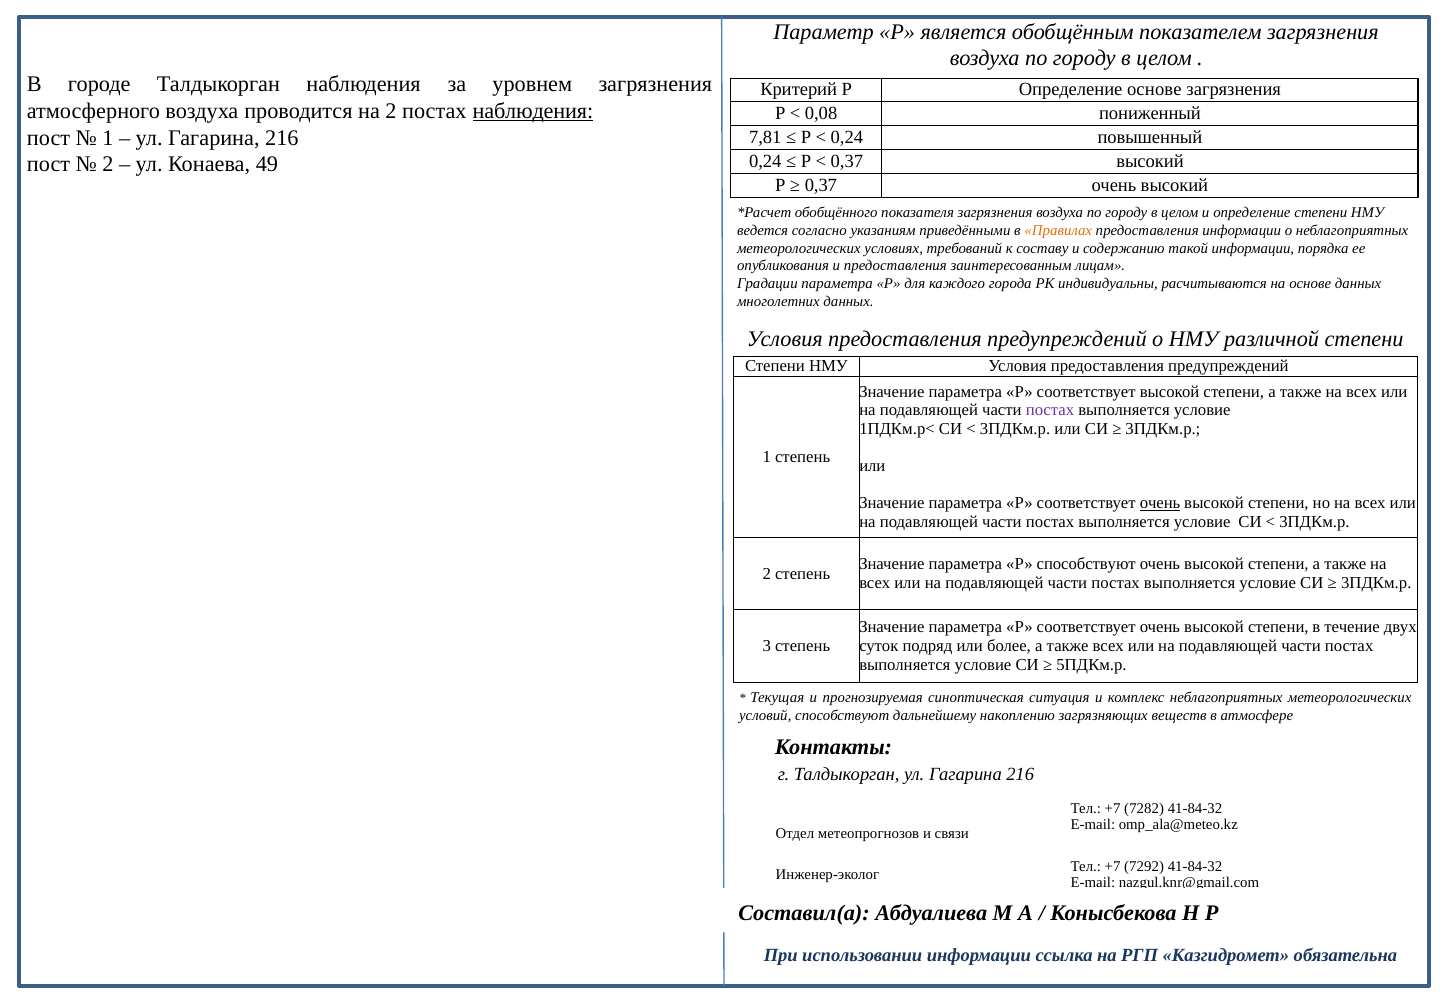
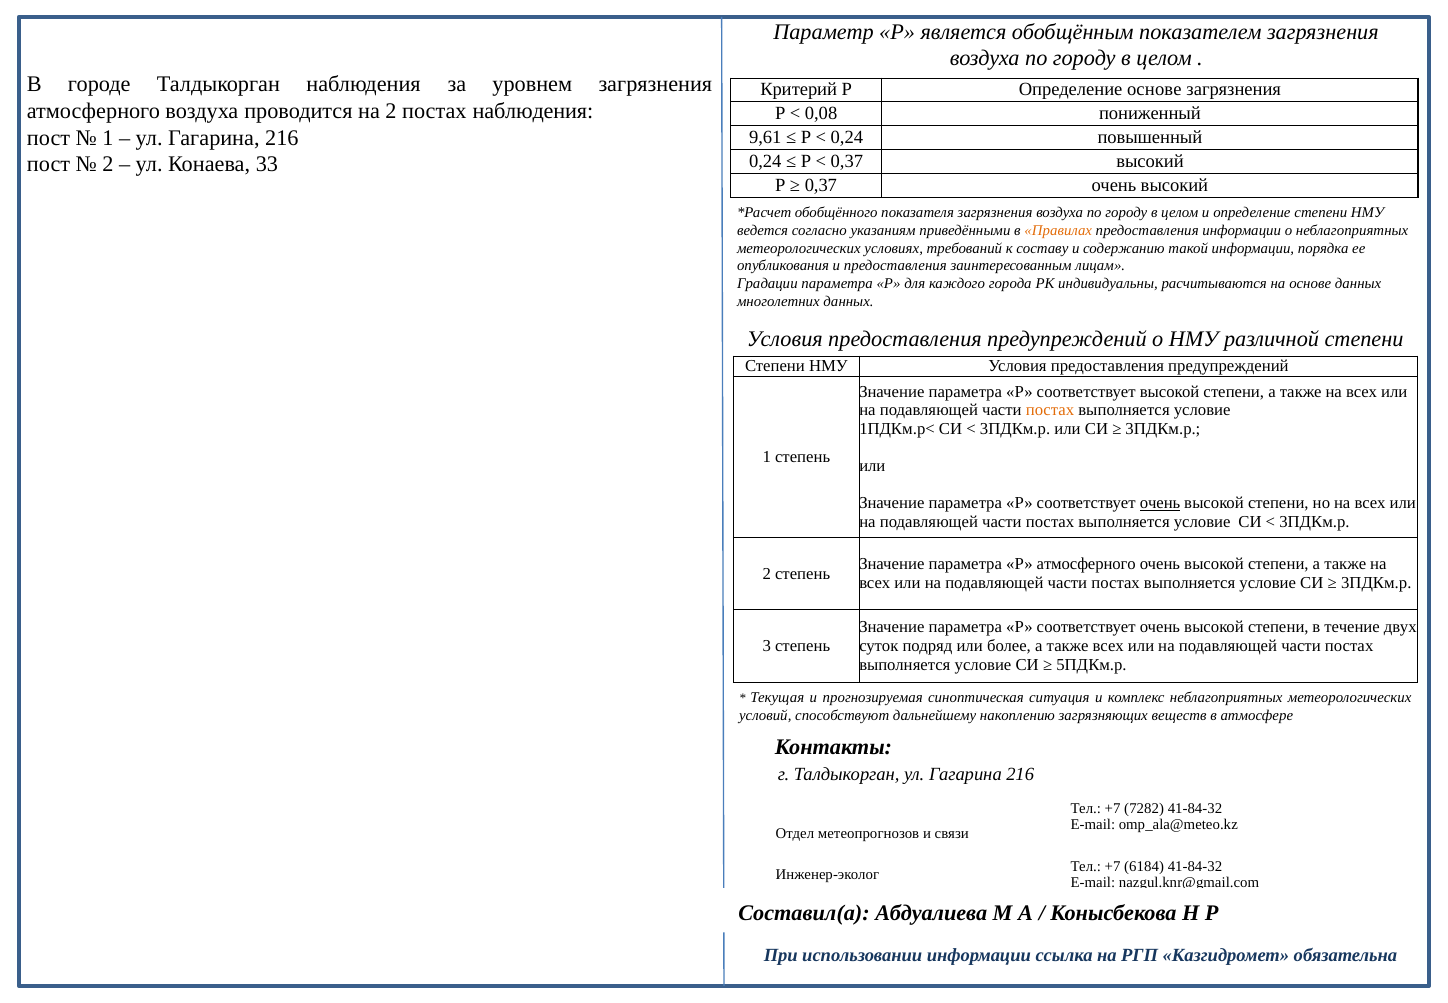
наблюдения underline: present -> none (533, 111)
7,81: 7,81 -> 9,61 (765, 137)
49: 49 -> 33 (267, 164)
постах colour: purple -> orange (1050, 410)
Р способствуют: способствуют -> атмосферного (1086, 564)
7292: 7292 -> 6184 (1144, 866)
